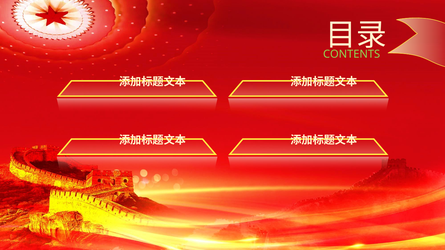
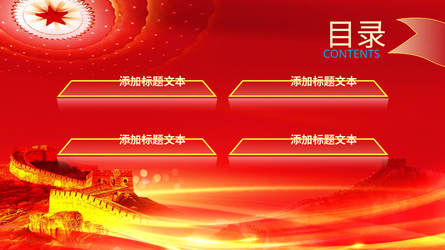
CONTENTS colour: light green -> light blue (352, 54)
